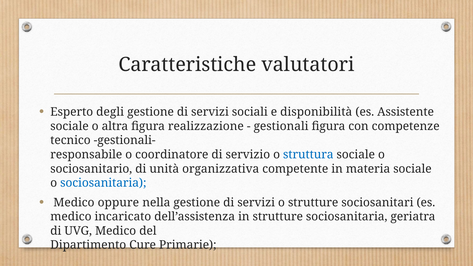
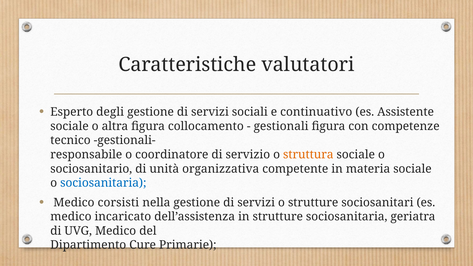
disponibilità: disponibilità -> continuativo (316, 112)
realizzazione: realizzazione -> collocamento (206, 126)
struttura colour: blue -> orange (308, 155)
oppure: oppure -> corsisti (118, 203)
